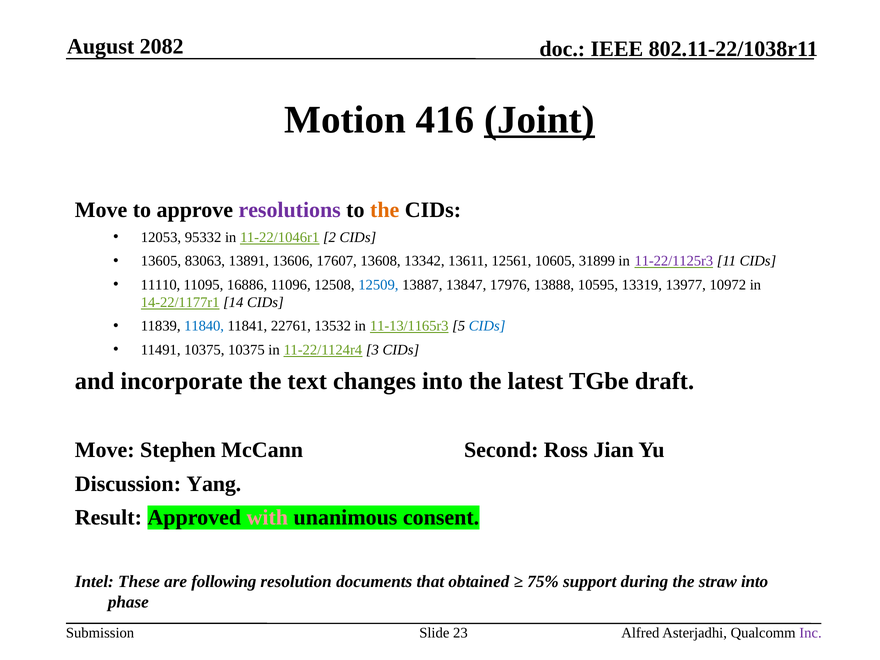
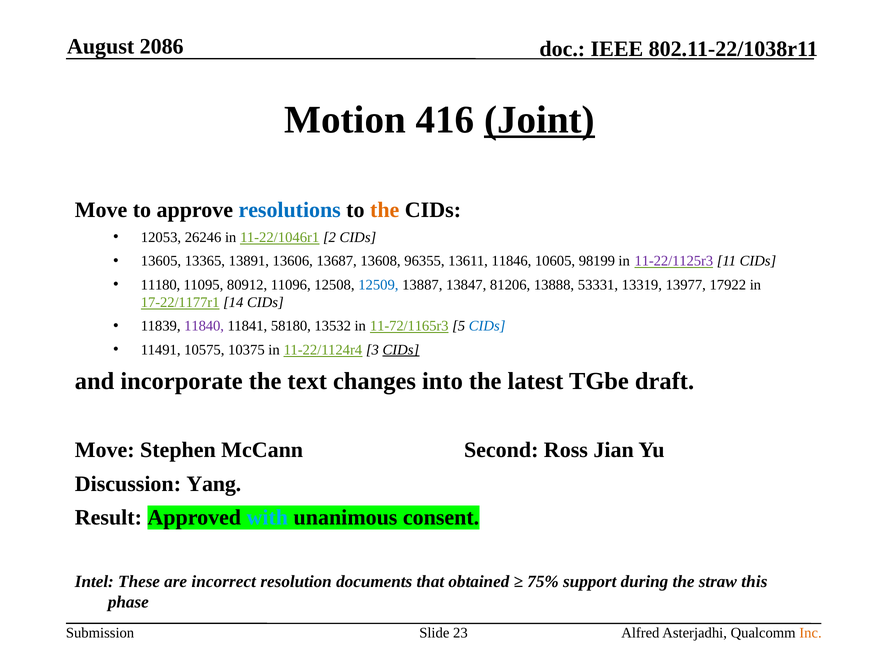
2082: 2082 -> 2086 (162, 47)
resolutions colour: purple -> blue (290, 210)
95332: 95332 -> 26246 (203, 237)
83063: 83063 -> 13365 (205, 261)
17607: 17607 -> 13687 (337, 261)
13342: 13342 -> 96355 (424, 261)
12561: 12561 -> 11846 (511, 261)
31899: 31899 -> 98199 (597, 261)
11110: 11110 -> 11180 (160, 285)
16886: 16886 -> 80912 (247, 285)
17976: 17976 -> 81206 (510, 285)
10595: 10595 -> 53331 (598, 285)
10972: 10972 -> 17922 (728, 285)
14-22/1177r1: 14-22/1177r1 -> 17-22/1177r1 (180, 302)
11840 colour: blue -> purple (204, 326)
22761: 22761 -> 58180 (291, 326)
11-13/1165r3: 11-13/1165r3 -> 11-72/1165r3 (409, 326)
11491 10375: 10375 -> 10575 (204, 350)
CIDs underline: none -> present (401, 350)
with colour: pink -> light blue (267, 518)
following: following -> incorrect (224, 582)
straw into: into -> this (754, 582)
Inc colour: purple -> orange (811, 633)
